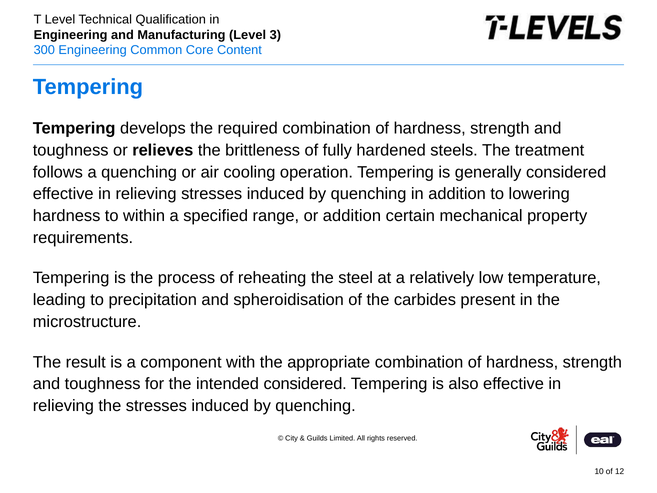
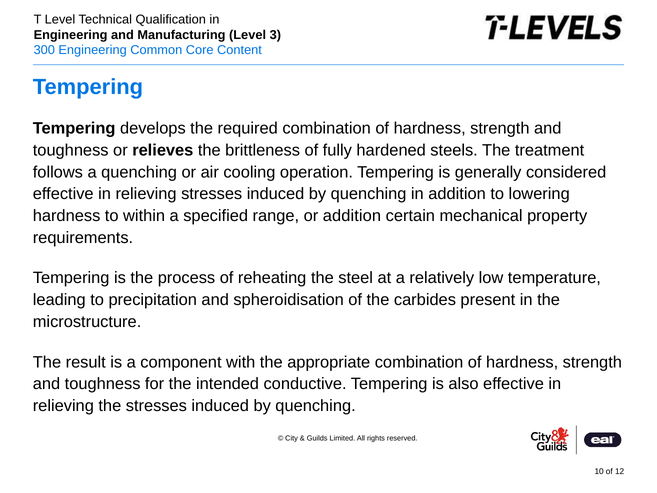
intended considered: considered -> conductive (305, 384)
